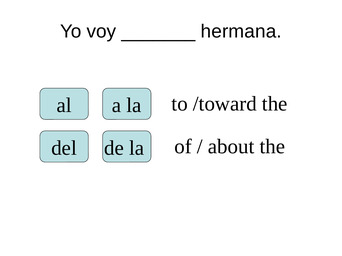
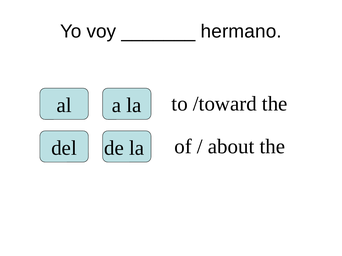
hermana: hermana -> hermano (241, 31)
